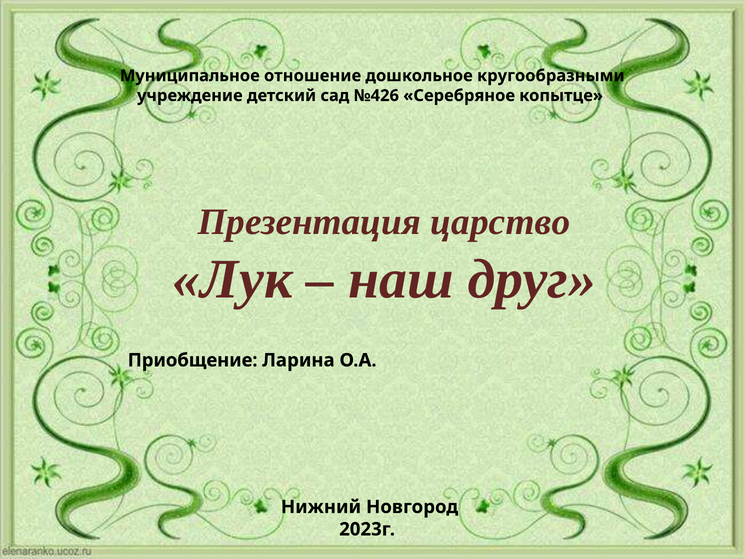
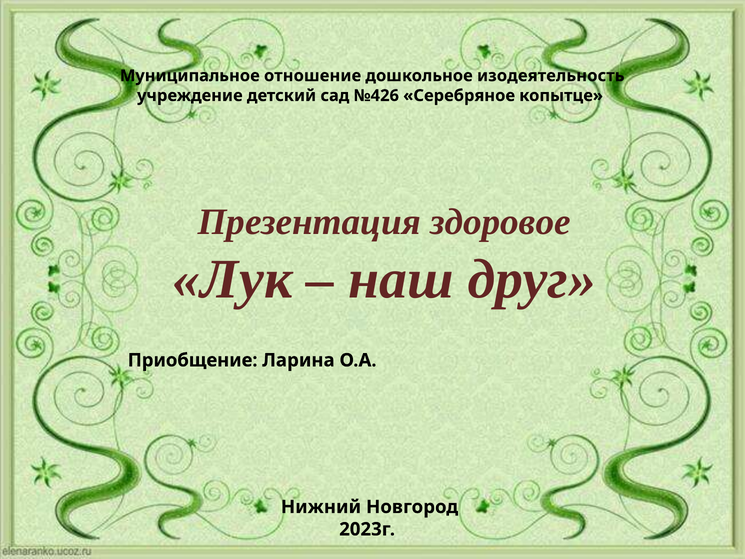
кругообразными: кругообразными -> изодеятельность (551, 76)
царство: царство -> здоровое (500, 222)
